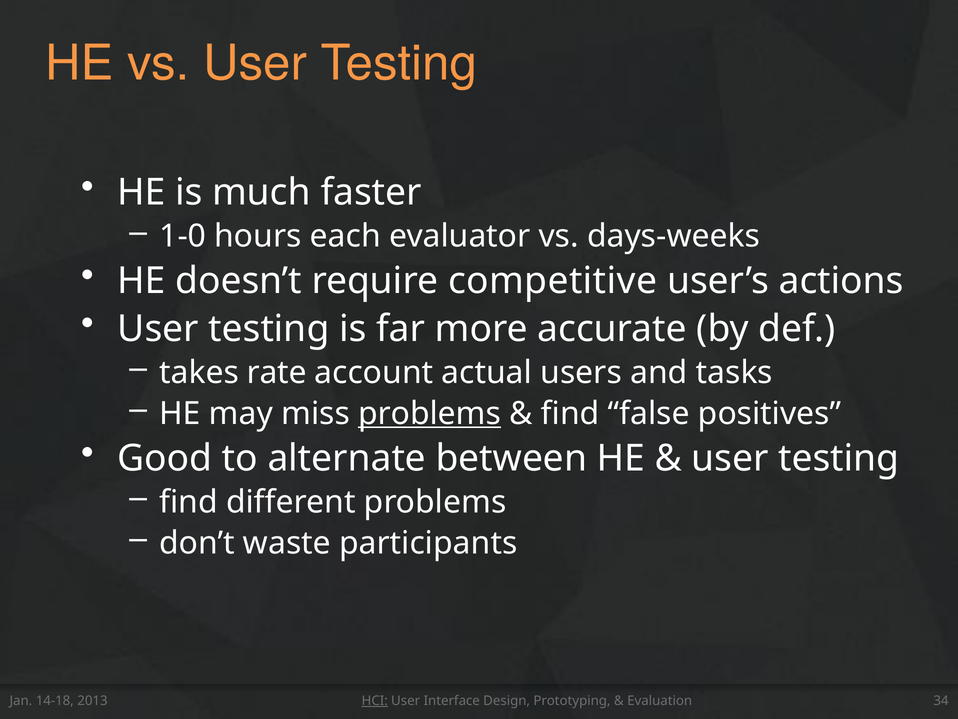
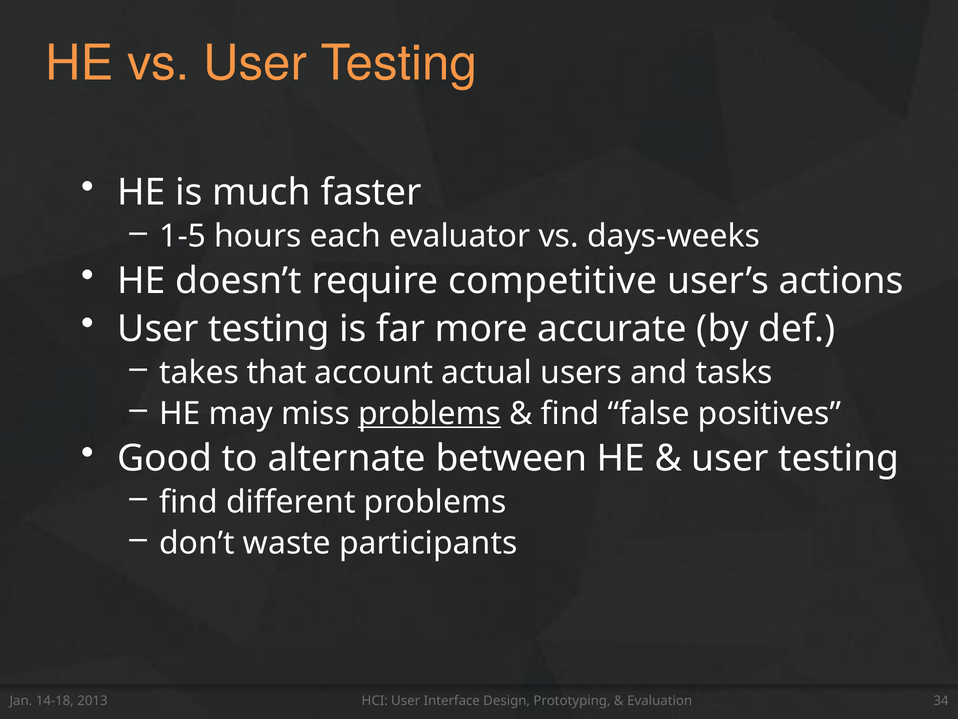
1-0: 1-0 -> 1-5 (183, 236)
rate: rate -> that (277, 372)
HCI underline: present -> none (375, 700)
